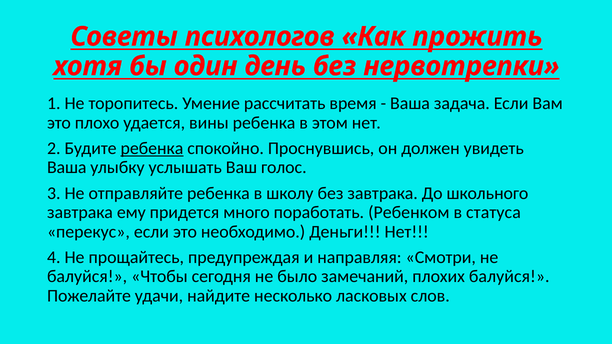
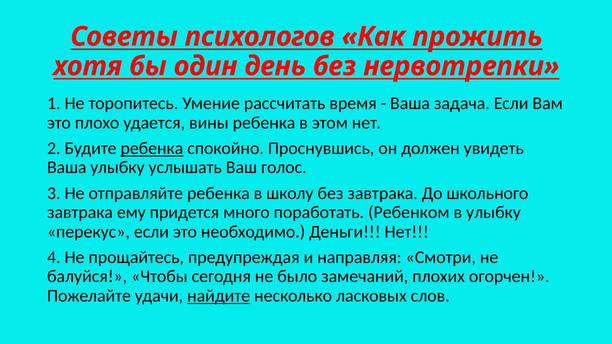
в статуса: статуса -> улыбку (494, 213)
плохих балуйся: балуйся -> огорчен (509, 277)
найдите underline: none -> present (219, 296)
